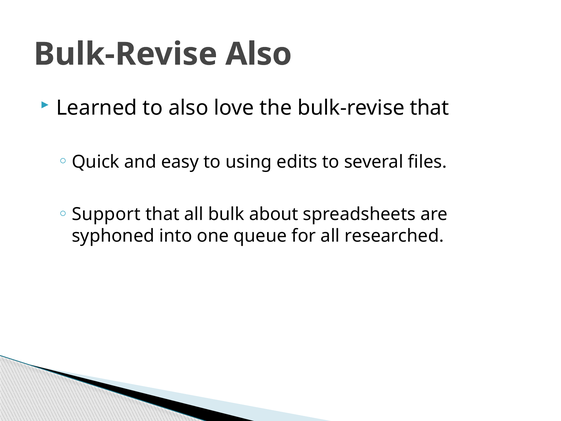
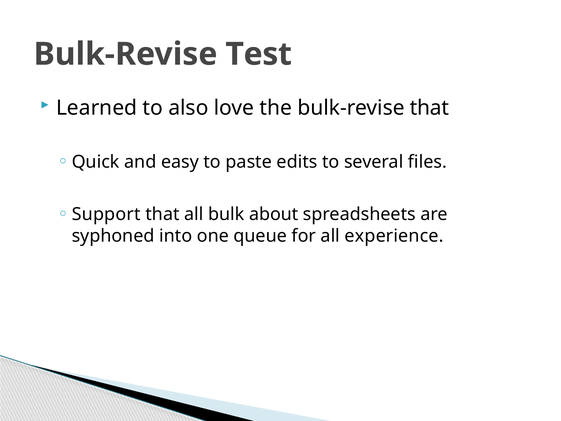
Bulk-Revise Also: Also -> Test (259, 54)
using: using -> paste (249, 162)
researched: researched -> experience (394, 236)
